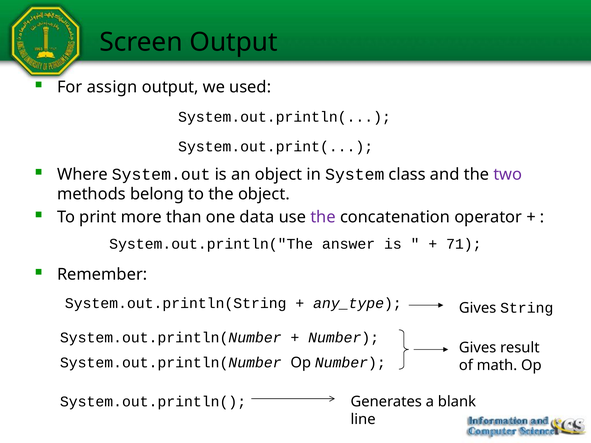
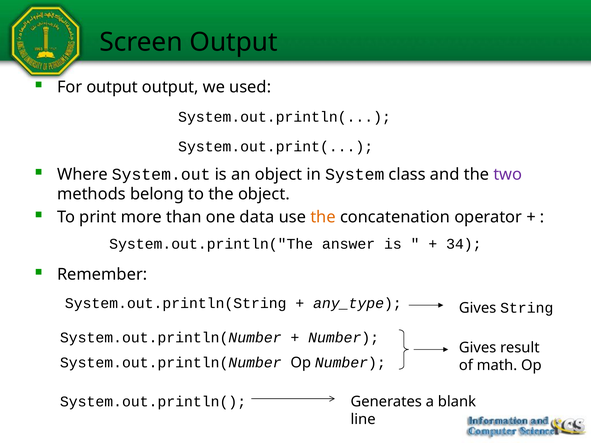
For assign: assign -> output (112, 87)
the colour: purple -> orange (323, 217)
71: 71 -> 34 (464, 244)
